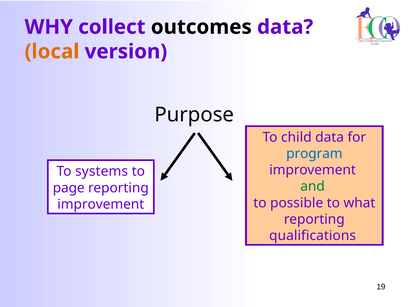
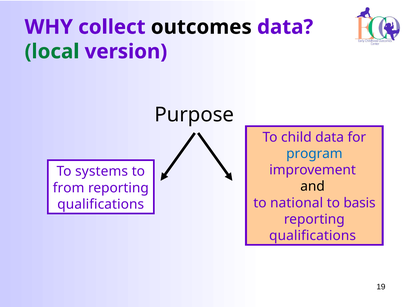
local colour: orange -> green (52, 52)
and colour: green -> black (313, 187)
page: page -> from (69, 188)
possible: possible -> national (297, 203)
what: what -> basis (359, 203)
improvement: improvement -> qualifications (101, 205)
